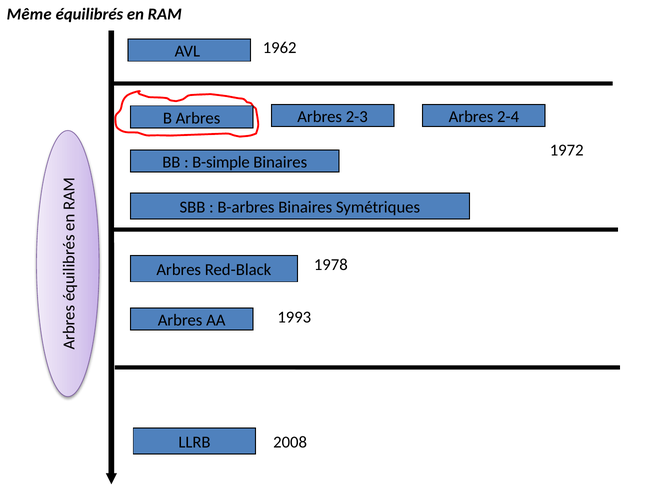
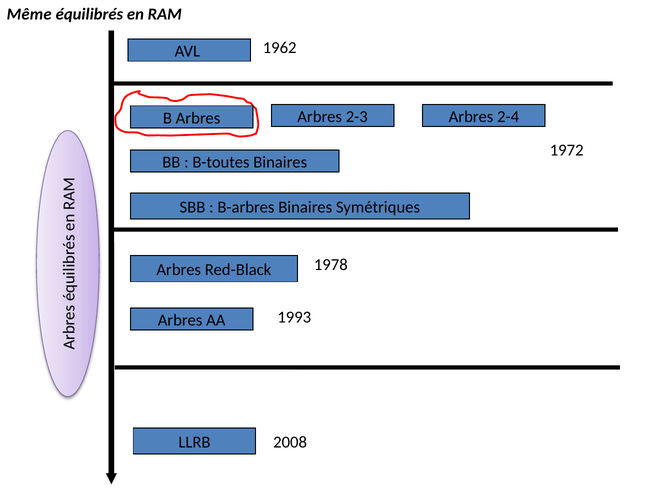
B-simple: B-simple -> B-toutes (221, 162)
